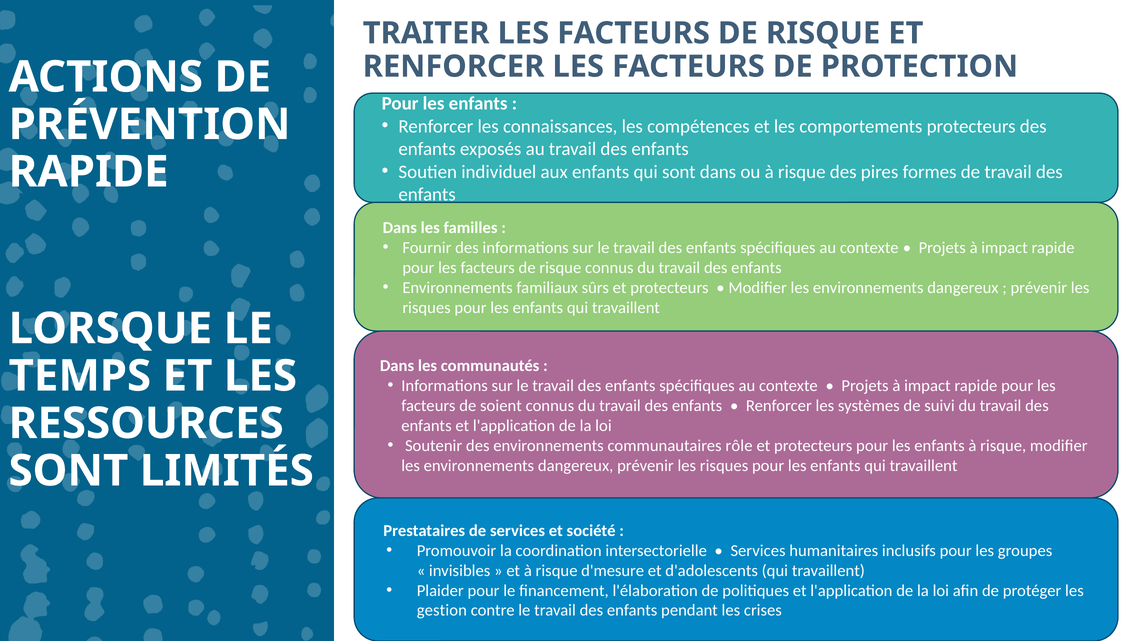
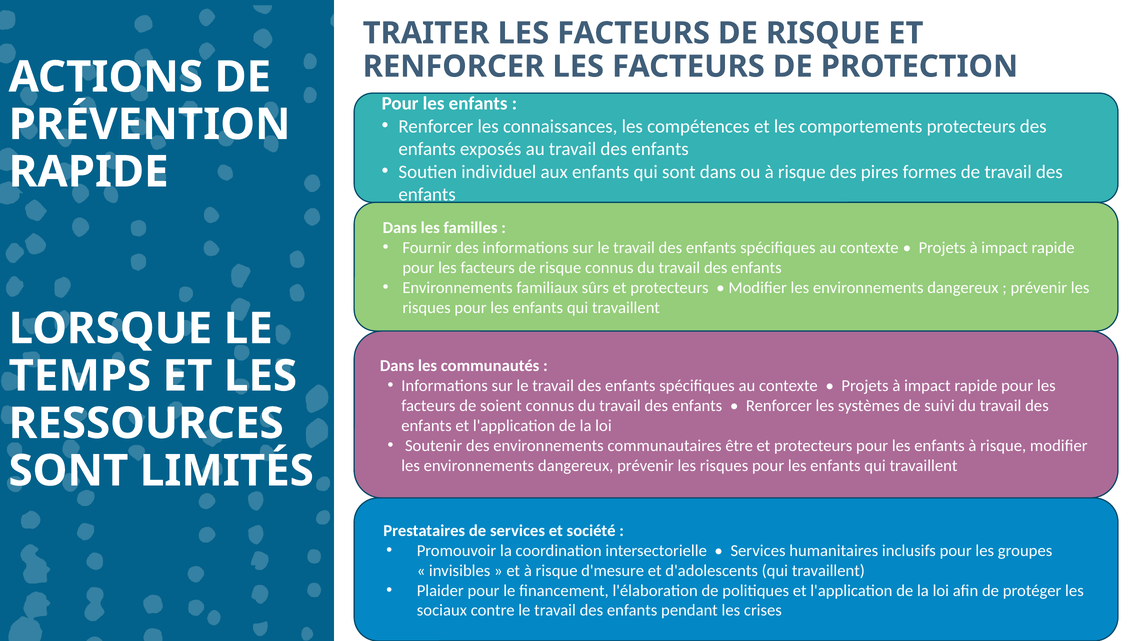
rôle: rôle -> être (739, 446)
gestion: gestion -> sociaux (442, 611)
